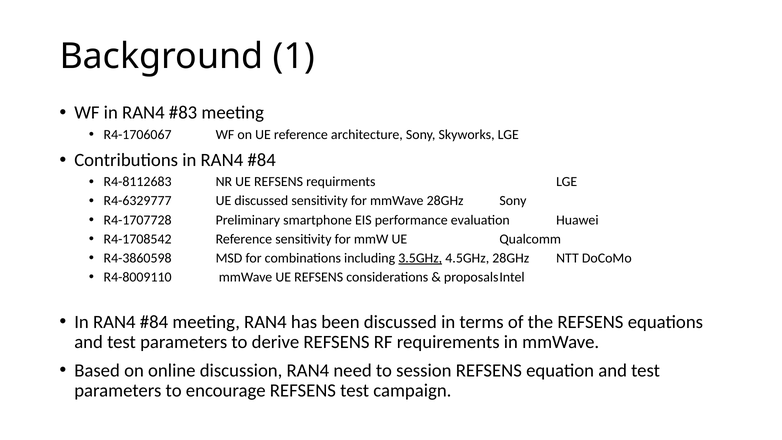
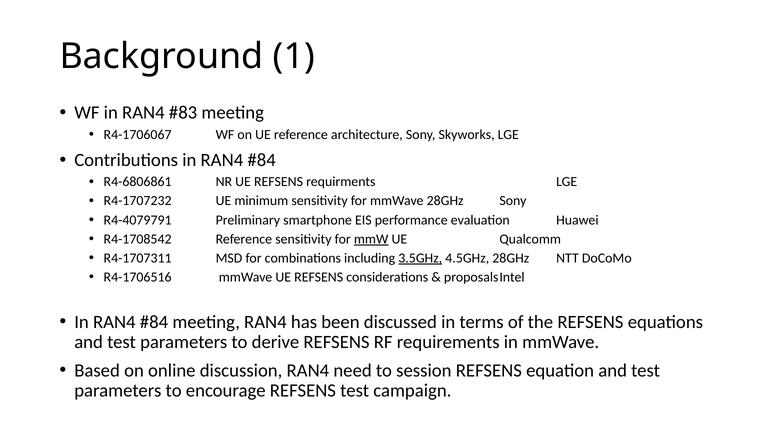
R4-8112683: R4-8112683 -> R4-6806861 (138, 182)
R4-6329777: R4-6329777 -> R4-1707232 (138, 201)
UE discussed: discussed -> minimum (261, 201)
R4-1707728: R4-1707728 -> R4-4079791 (138, 220)
mmW underline: none -> present (371, 239)
R4-3860598: R4-3860598 -> R4-1707311 (138, 258)
R4-8009110: R4-8009110 -> R4-1706516 (138, 277)
